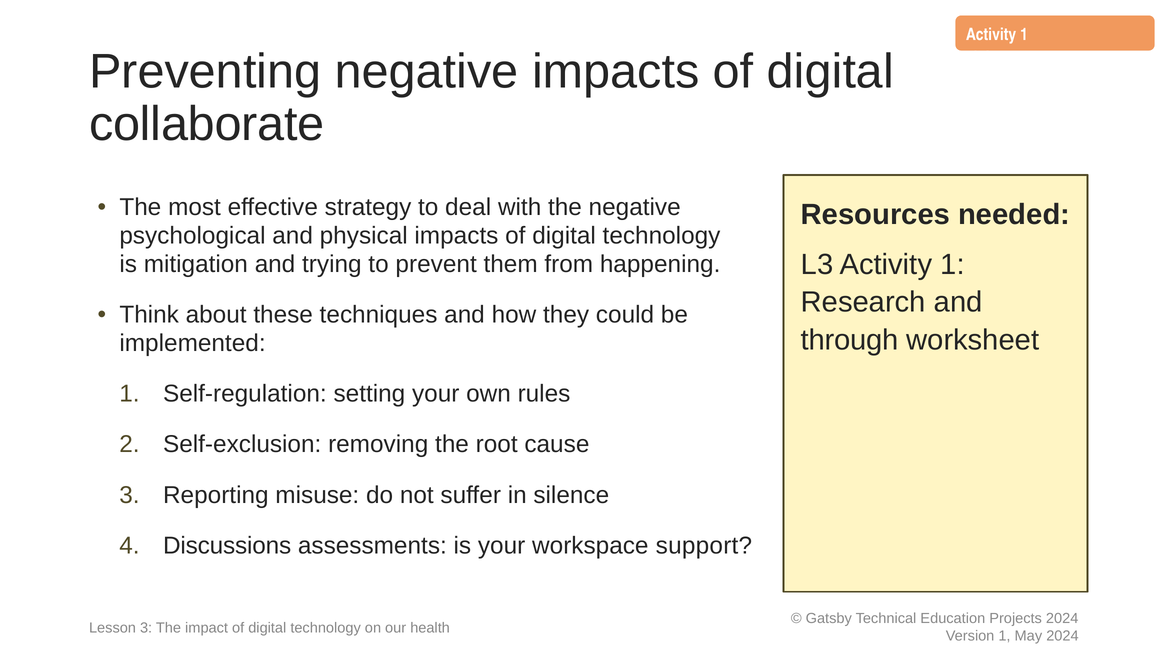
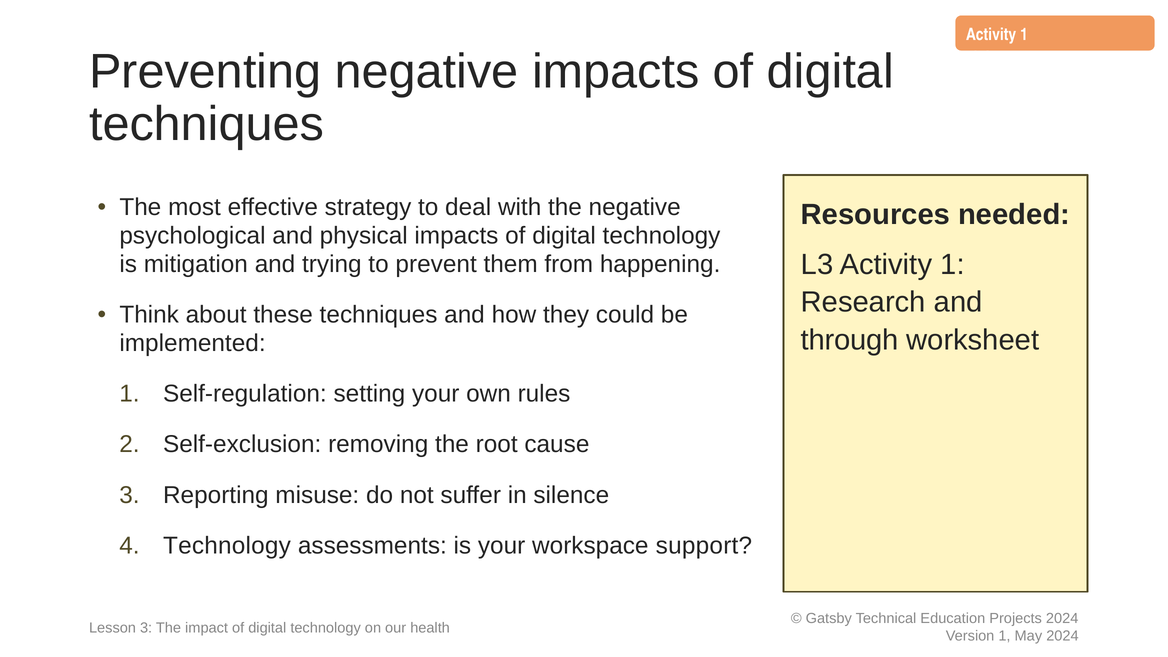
collaborate: collaborate -> techniques (207, 124)
Discussions: Discussions -> Technology (227, 545)
